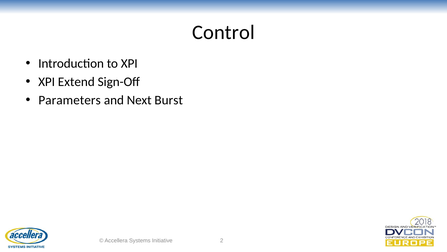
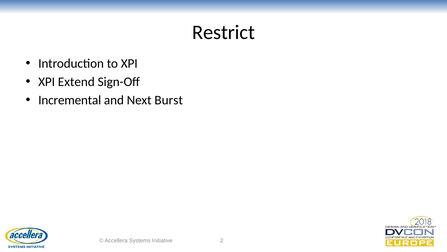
Control: Control -> Restrict (223, 32)
Parameters: Parameters -> Incremental (70, 100)
